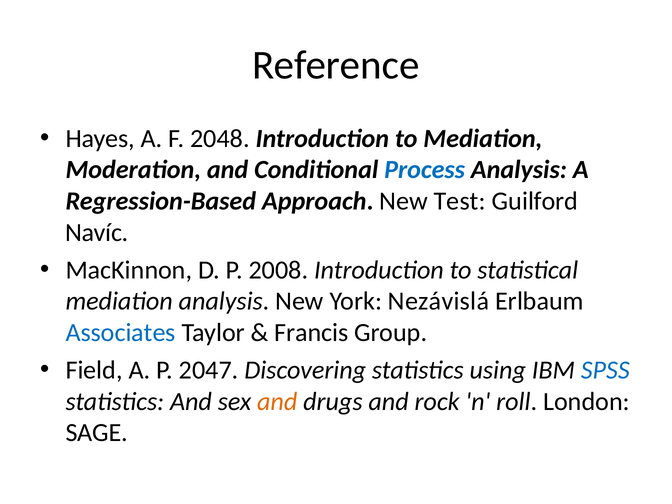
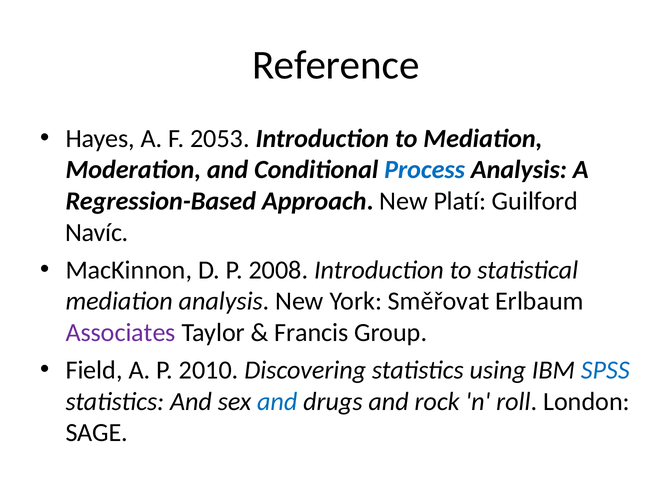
2048: 2048 -> 2053 (220, 138)
Test: Test -> Platí (460, 201)
Nezávislá: Nezávislá -> Směřovat (439, 301)
Associates colour: blue -> purple (121, 333)
2047: 2047 -> 2010 (209, 370)
and colour: orange -> blue (277, 401)
